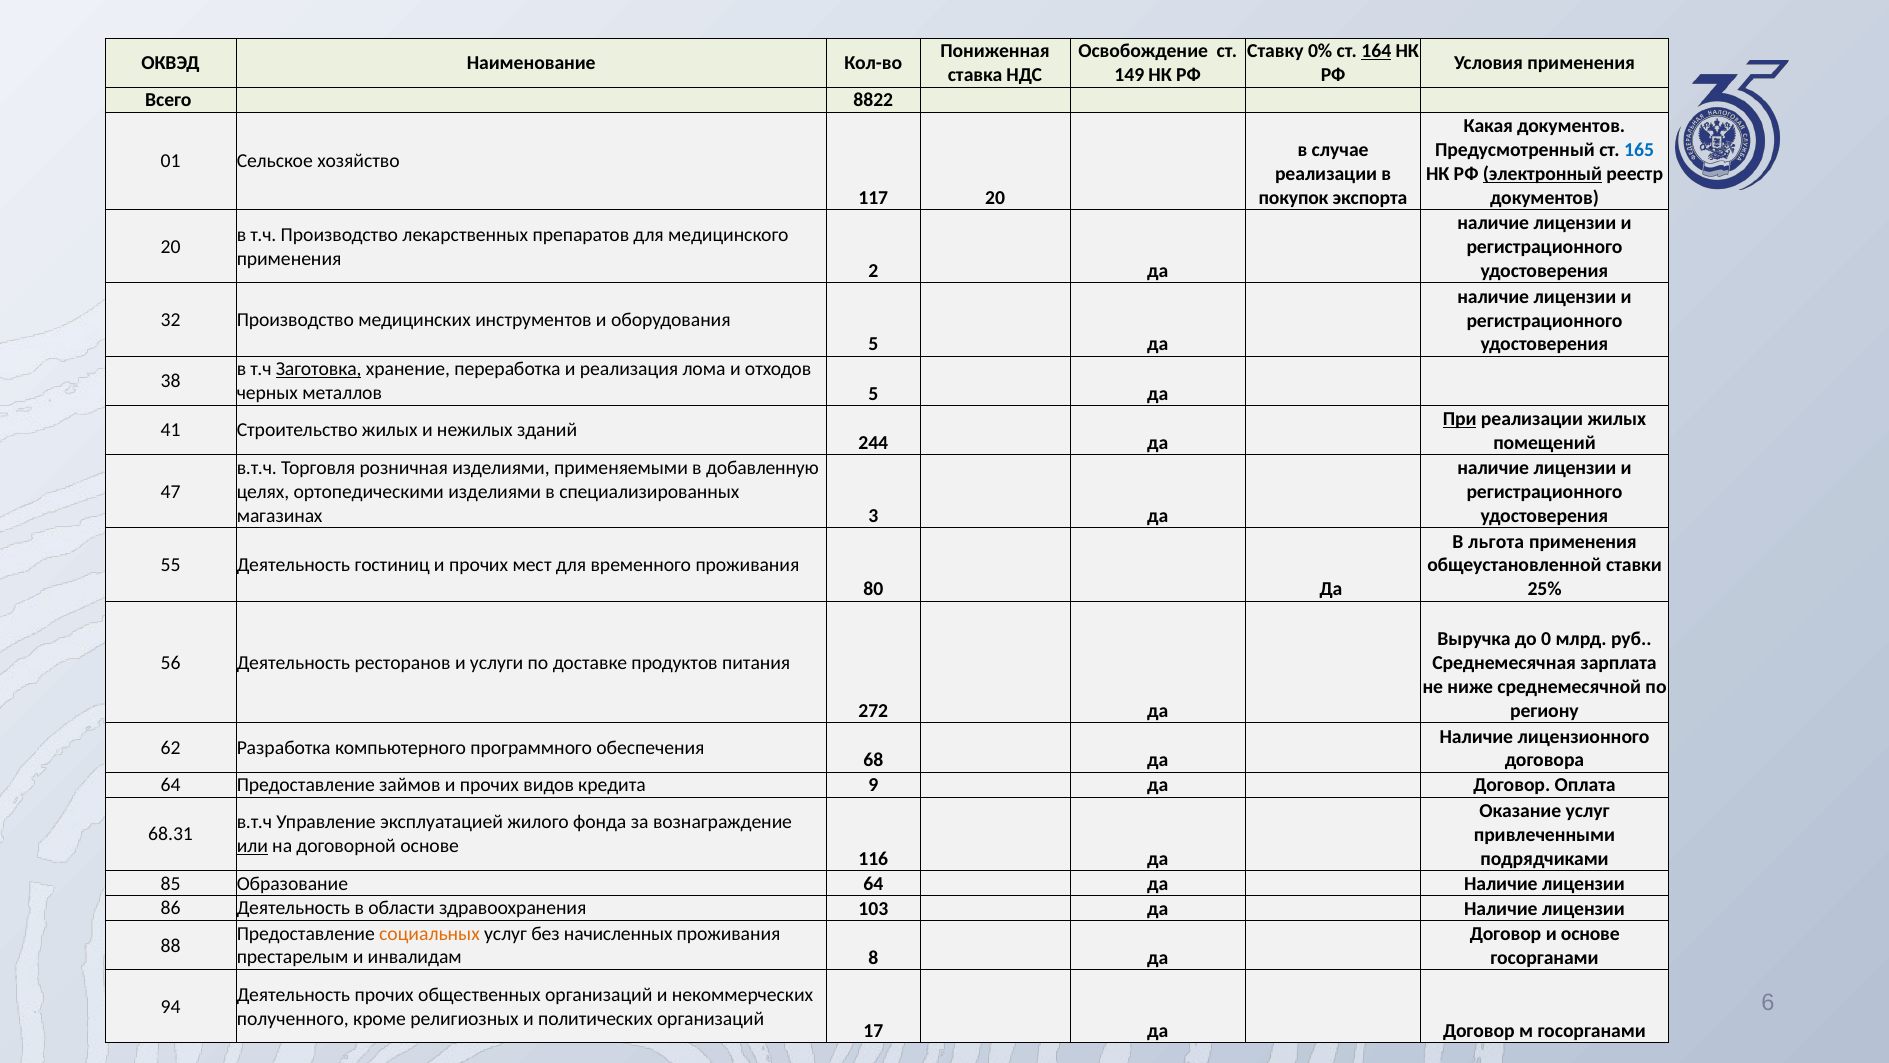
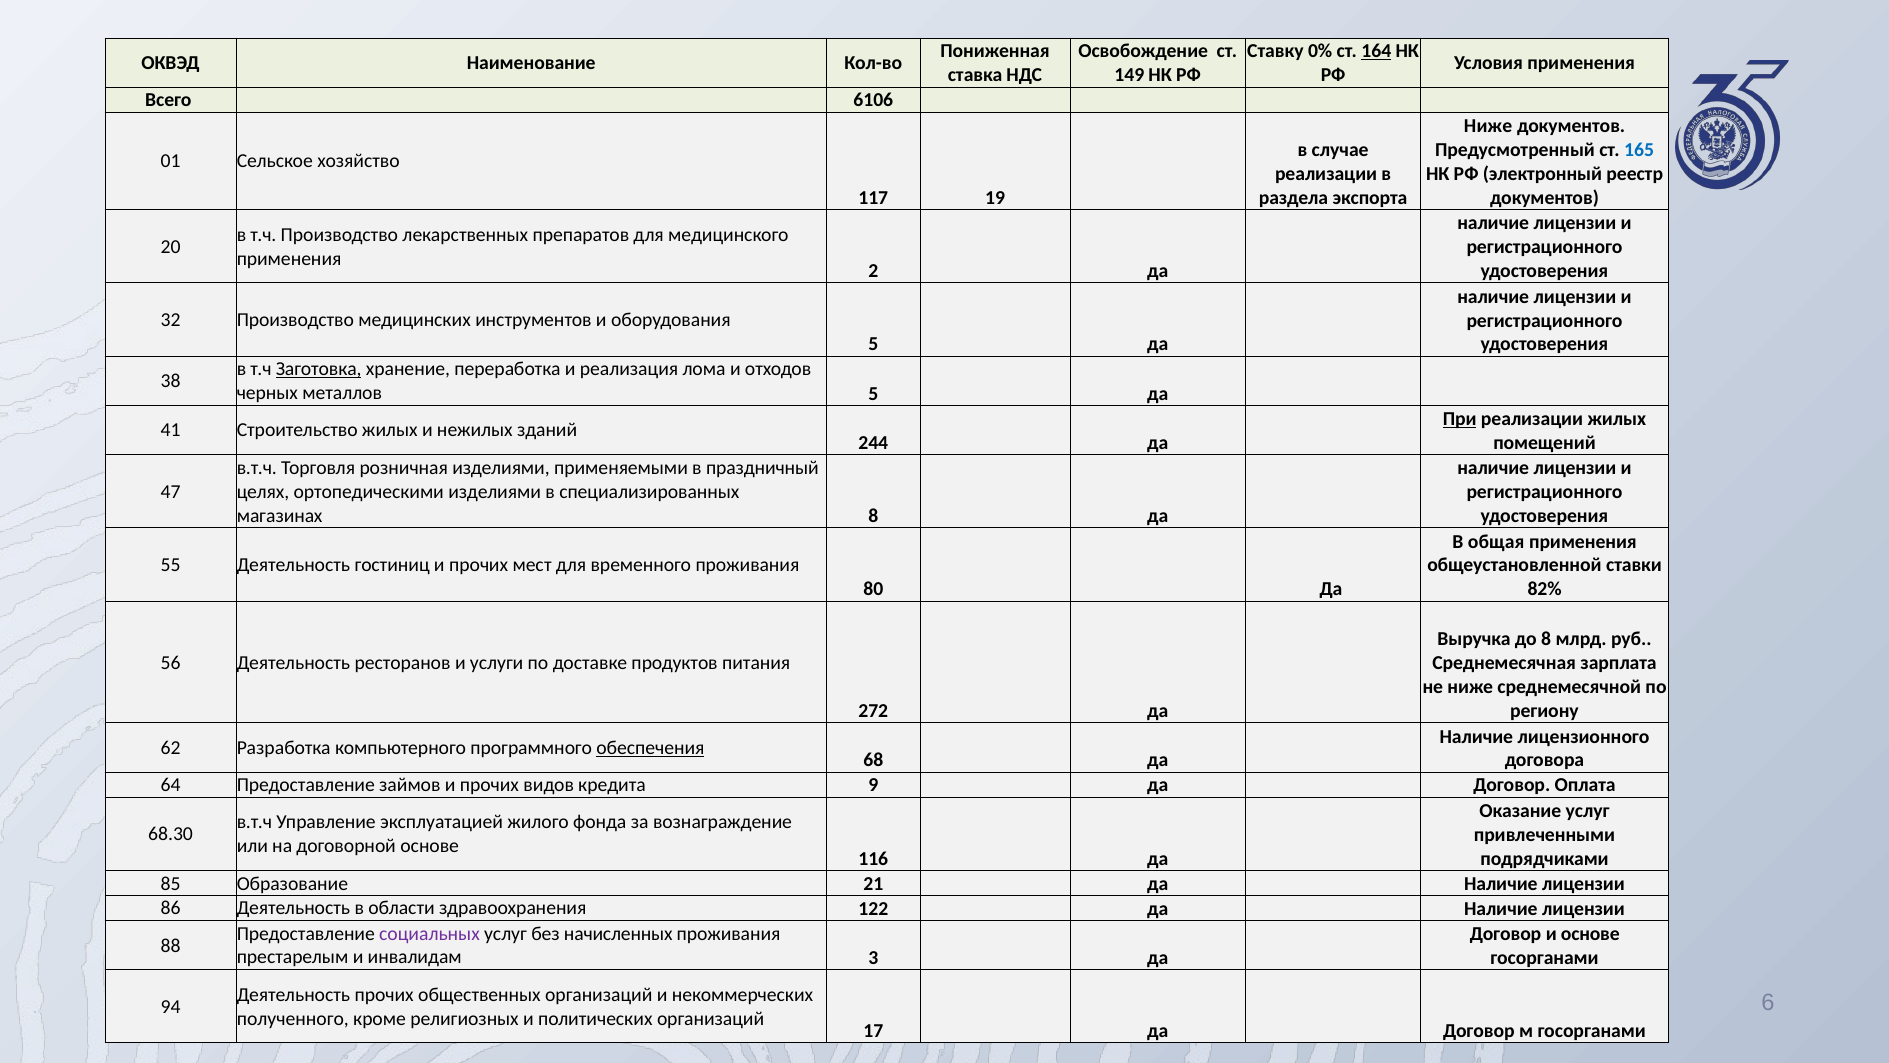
8822: 8822 -> 6106 (873, 100)
Какая: Какая -> Ниже (1488, 126)
электронный underline: present -> none (1542, 174)
117 20: 20 -> 19 (995, 198)
покупок: покупок -> раздела (1294, 198)
добавленную: добавленную -> праздничный (762, 468)
магазинах 3: 3 -> 8 (873, 516)
льгота: льгота -> общая (1496, 541)
25%: 25% -> 82% (1545, 589)
до 0: 0 -> 8 (1546, 639)
обеспечения underline: none -> present (650, 748)
68.31: 68.31 -> 68.30 (171, 834)
или underline: present -> none (252, 846)
Образование 64: 64 -> 21 (873, 883)
103: 103 -> 122 (873, 908)
социальных colour: orange -> purple (430, 933)
8: 8 -> 3 (873, 957)
